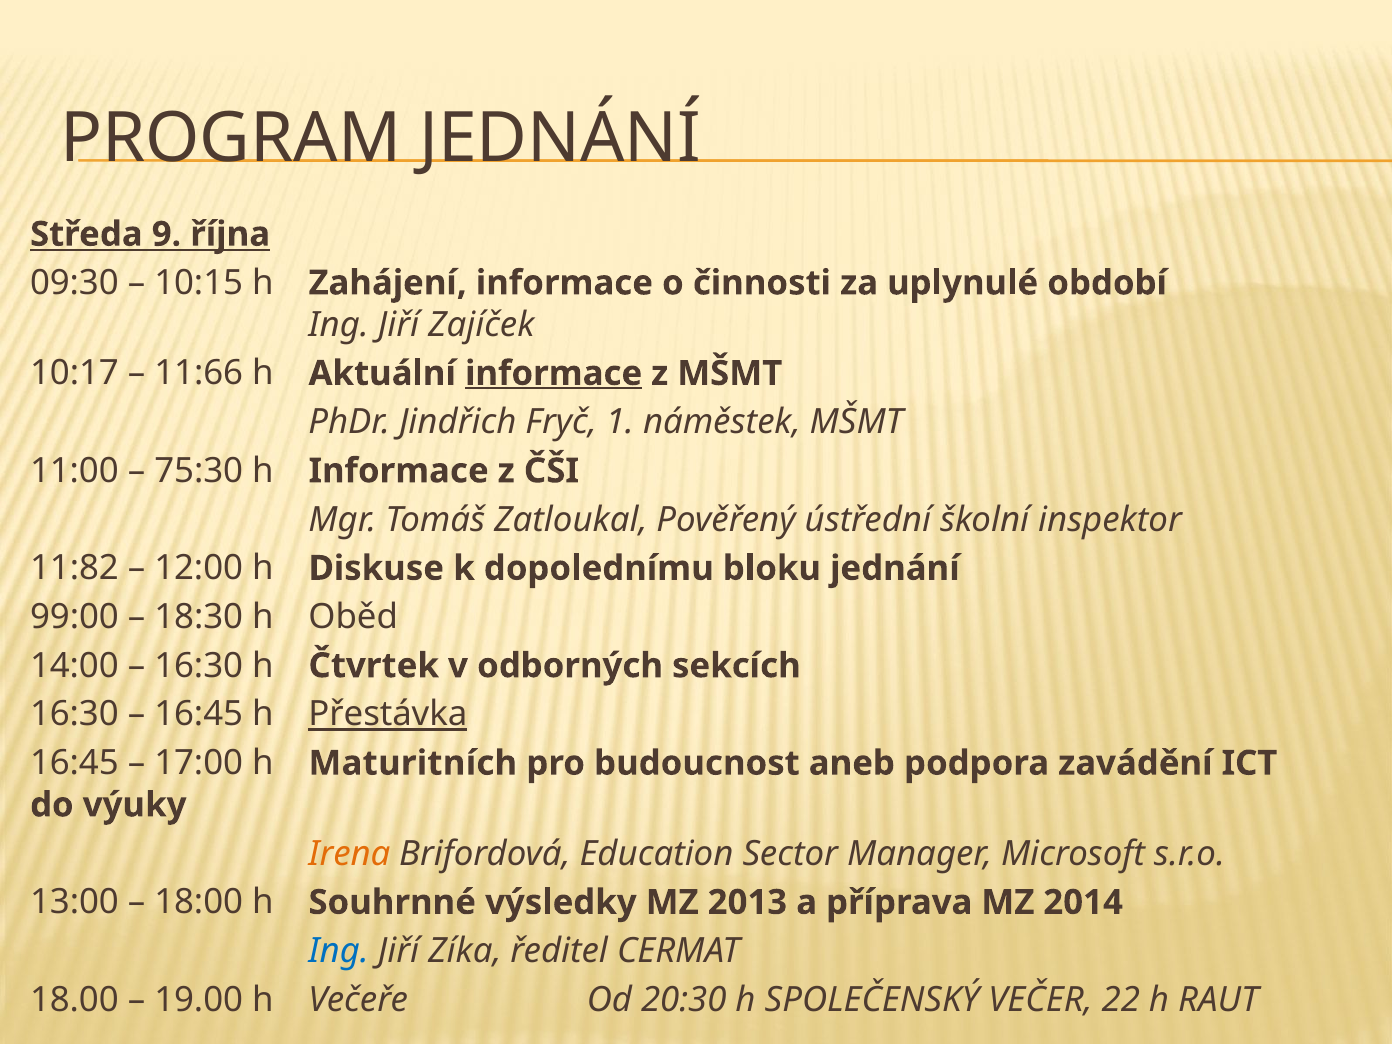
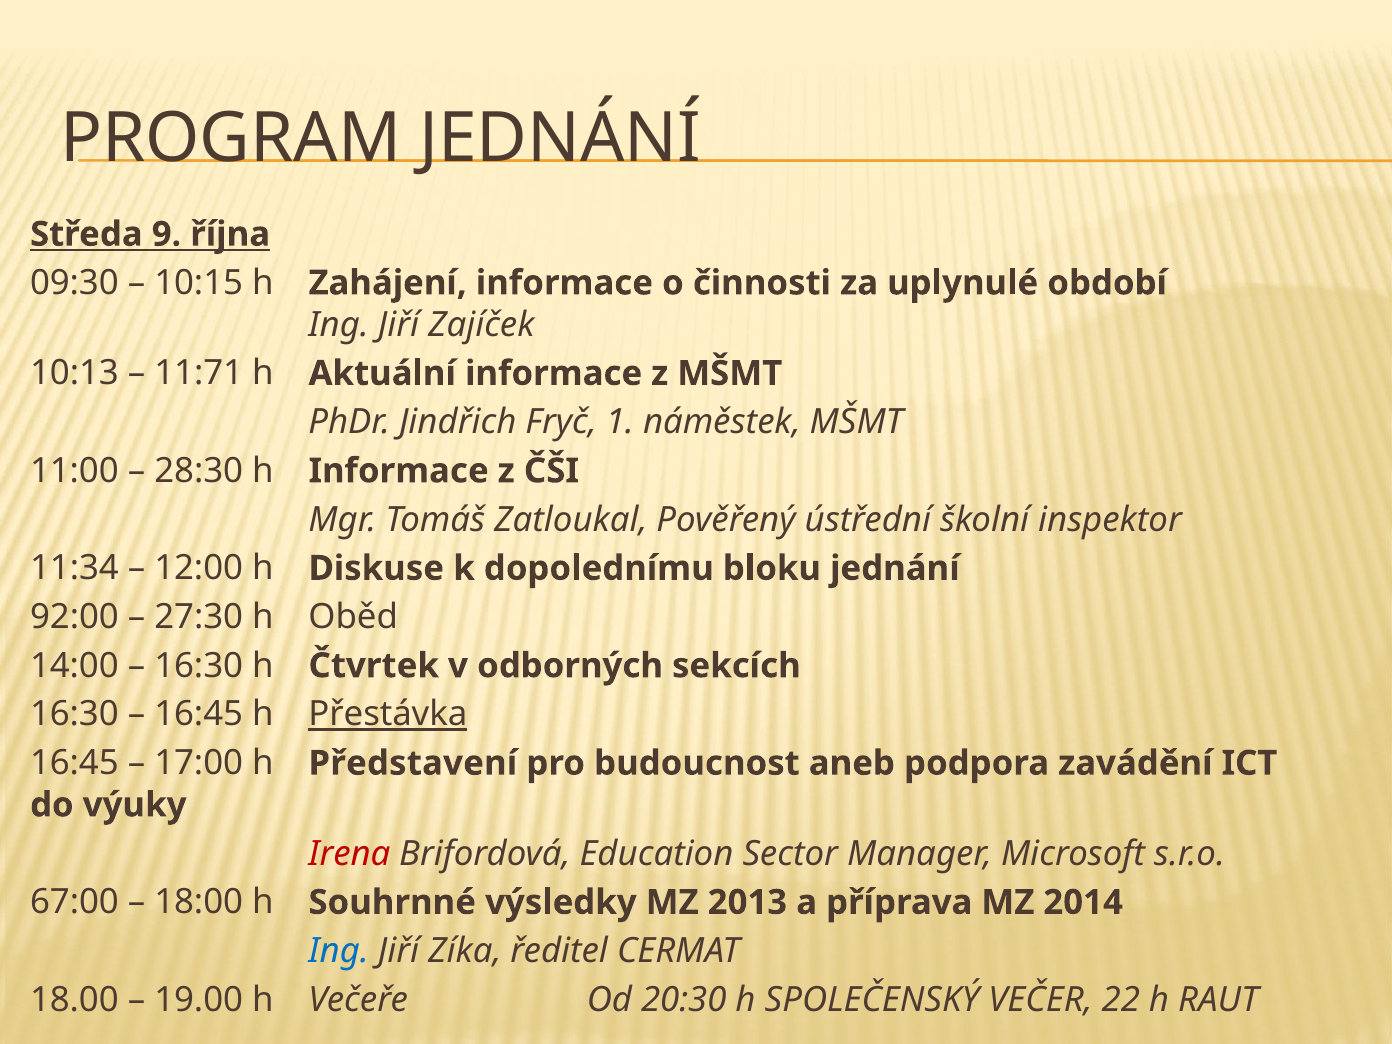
10:17: 10:17 -> 10:13 (74, 373)
11:66: 11:66 -> 11:71 (199, 373)
informace underline: present -> none (554, 373)
75:30: 75:30 -> 28:30 (199, 471)
11:82: 11:82 -> 11:34 (74, 568)
99:00: 99:00 -> 92:00 (74, 617)
18:30: 18:30 -> 27:30 (199, 617)
Maturitních: Maturitních -> Představení (413, 763)
Irena colour: orange -> red (349, 854)
13:00: 13:00 -> 67:00 (74, 902)
